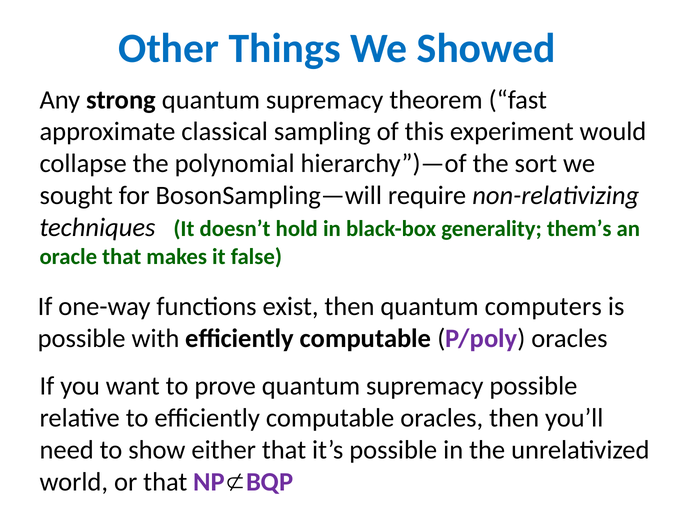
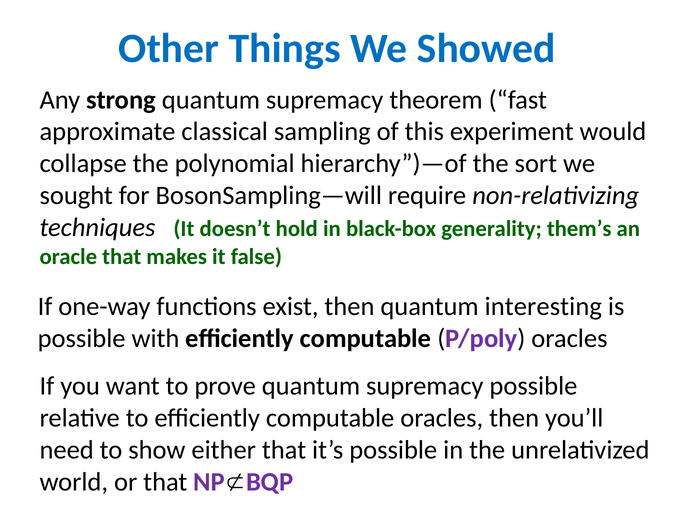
computers: computers -> interesting (543, 307)
